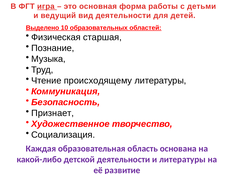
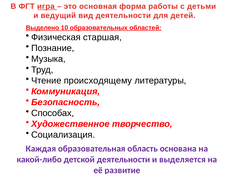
Признает: Признает -> Способах (53, 113)
и литературы: литературы -> выделяется (182, 159)
